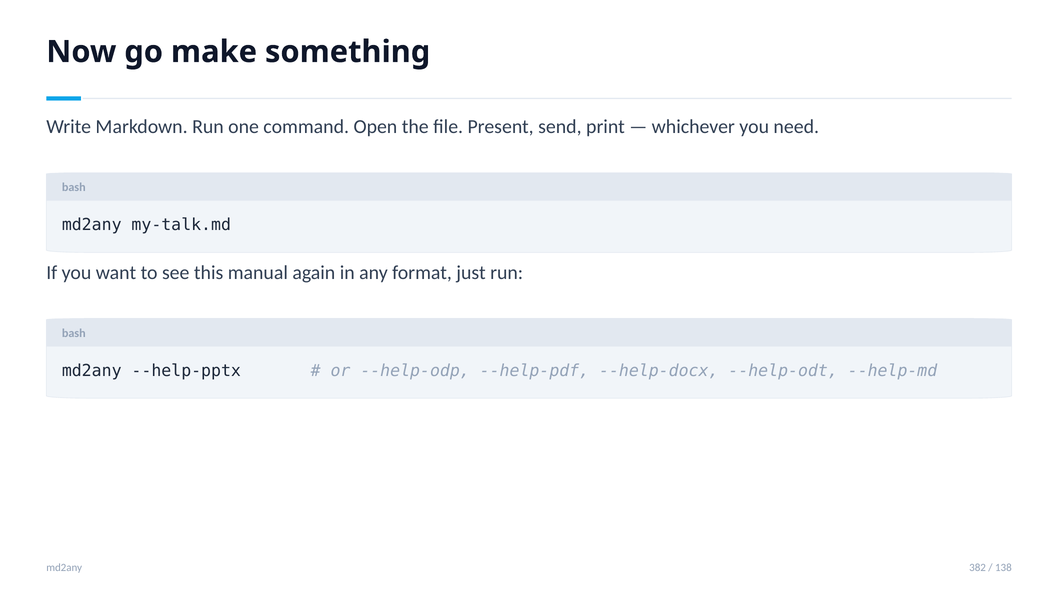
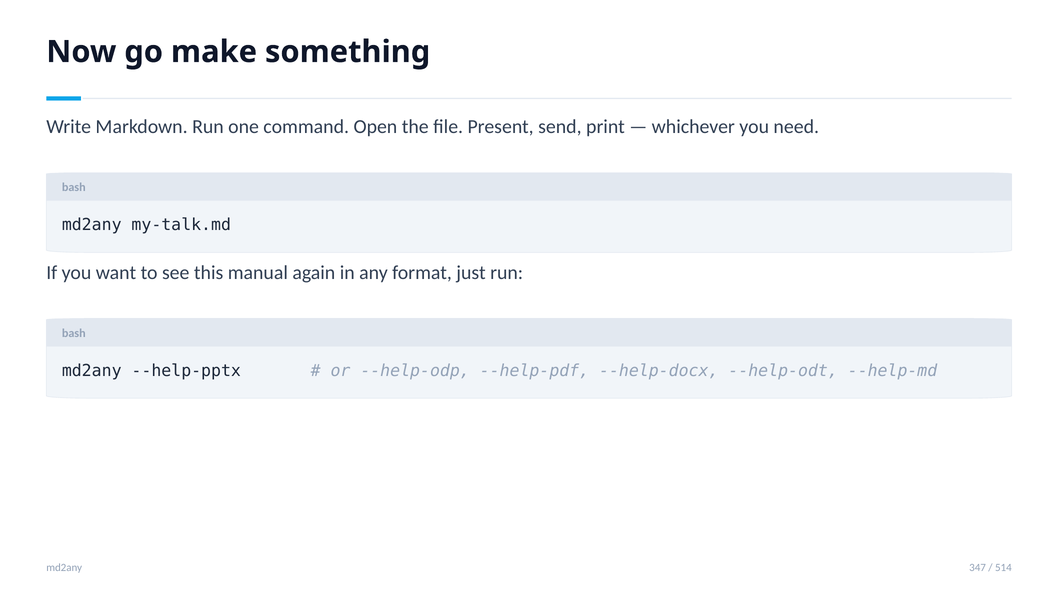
382: 382 -> 347 (978, 568)
138: 138 -> 514 (1003, 568)
